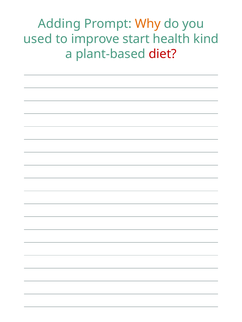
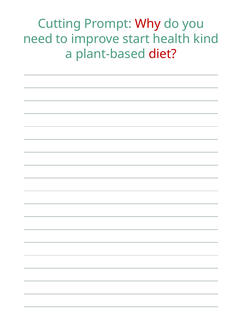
Adding: Adding -> Cutting (59, 24)
Why colour: orange -> red (148, 24)
used: used -> need (38, 39)
